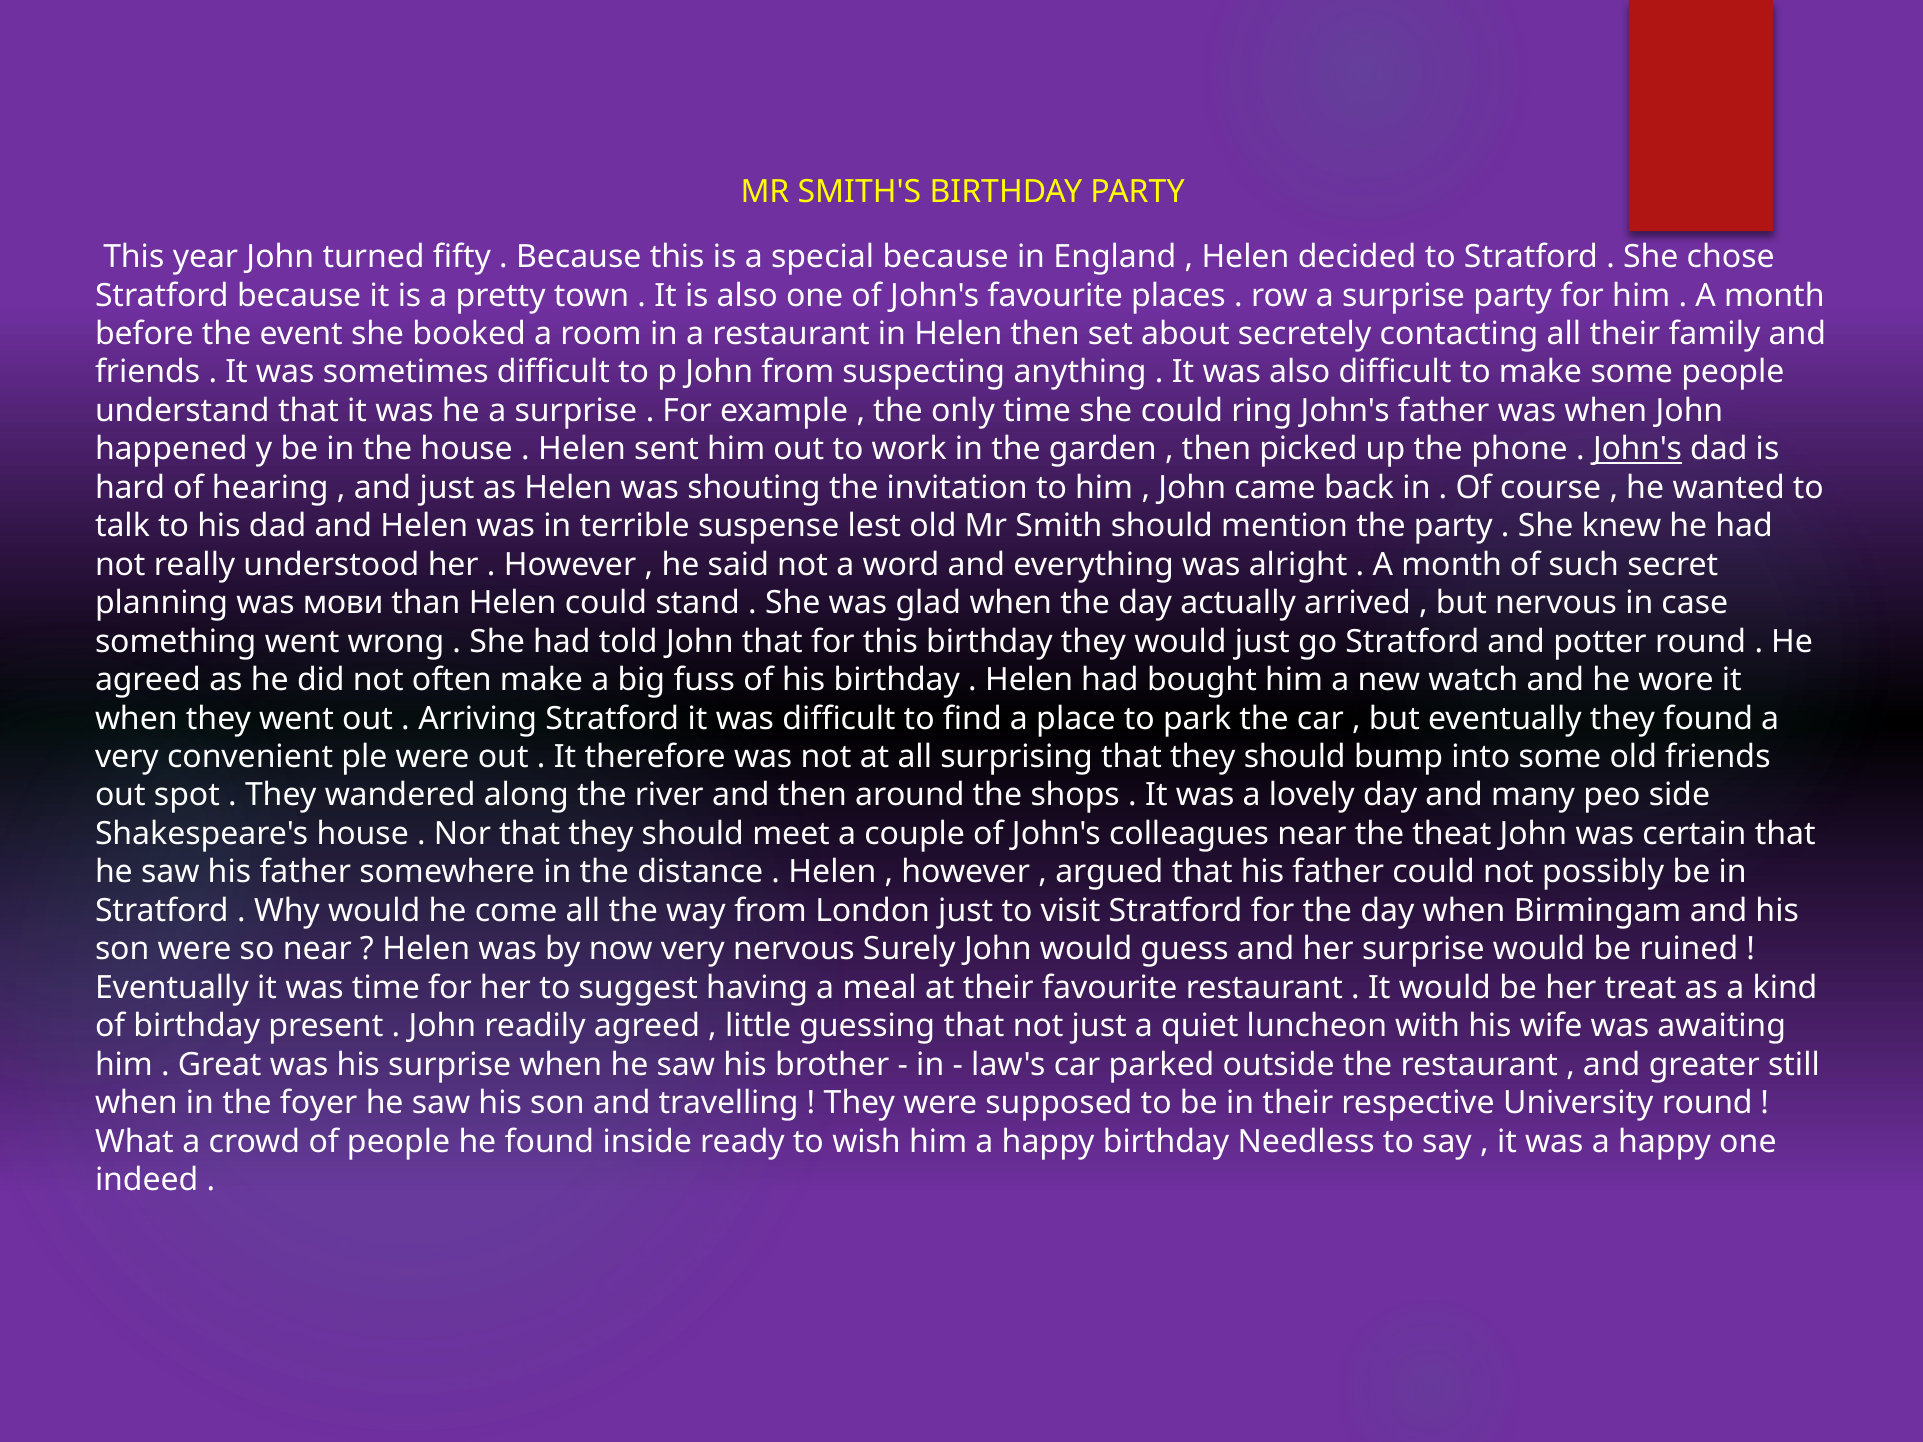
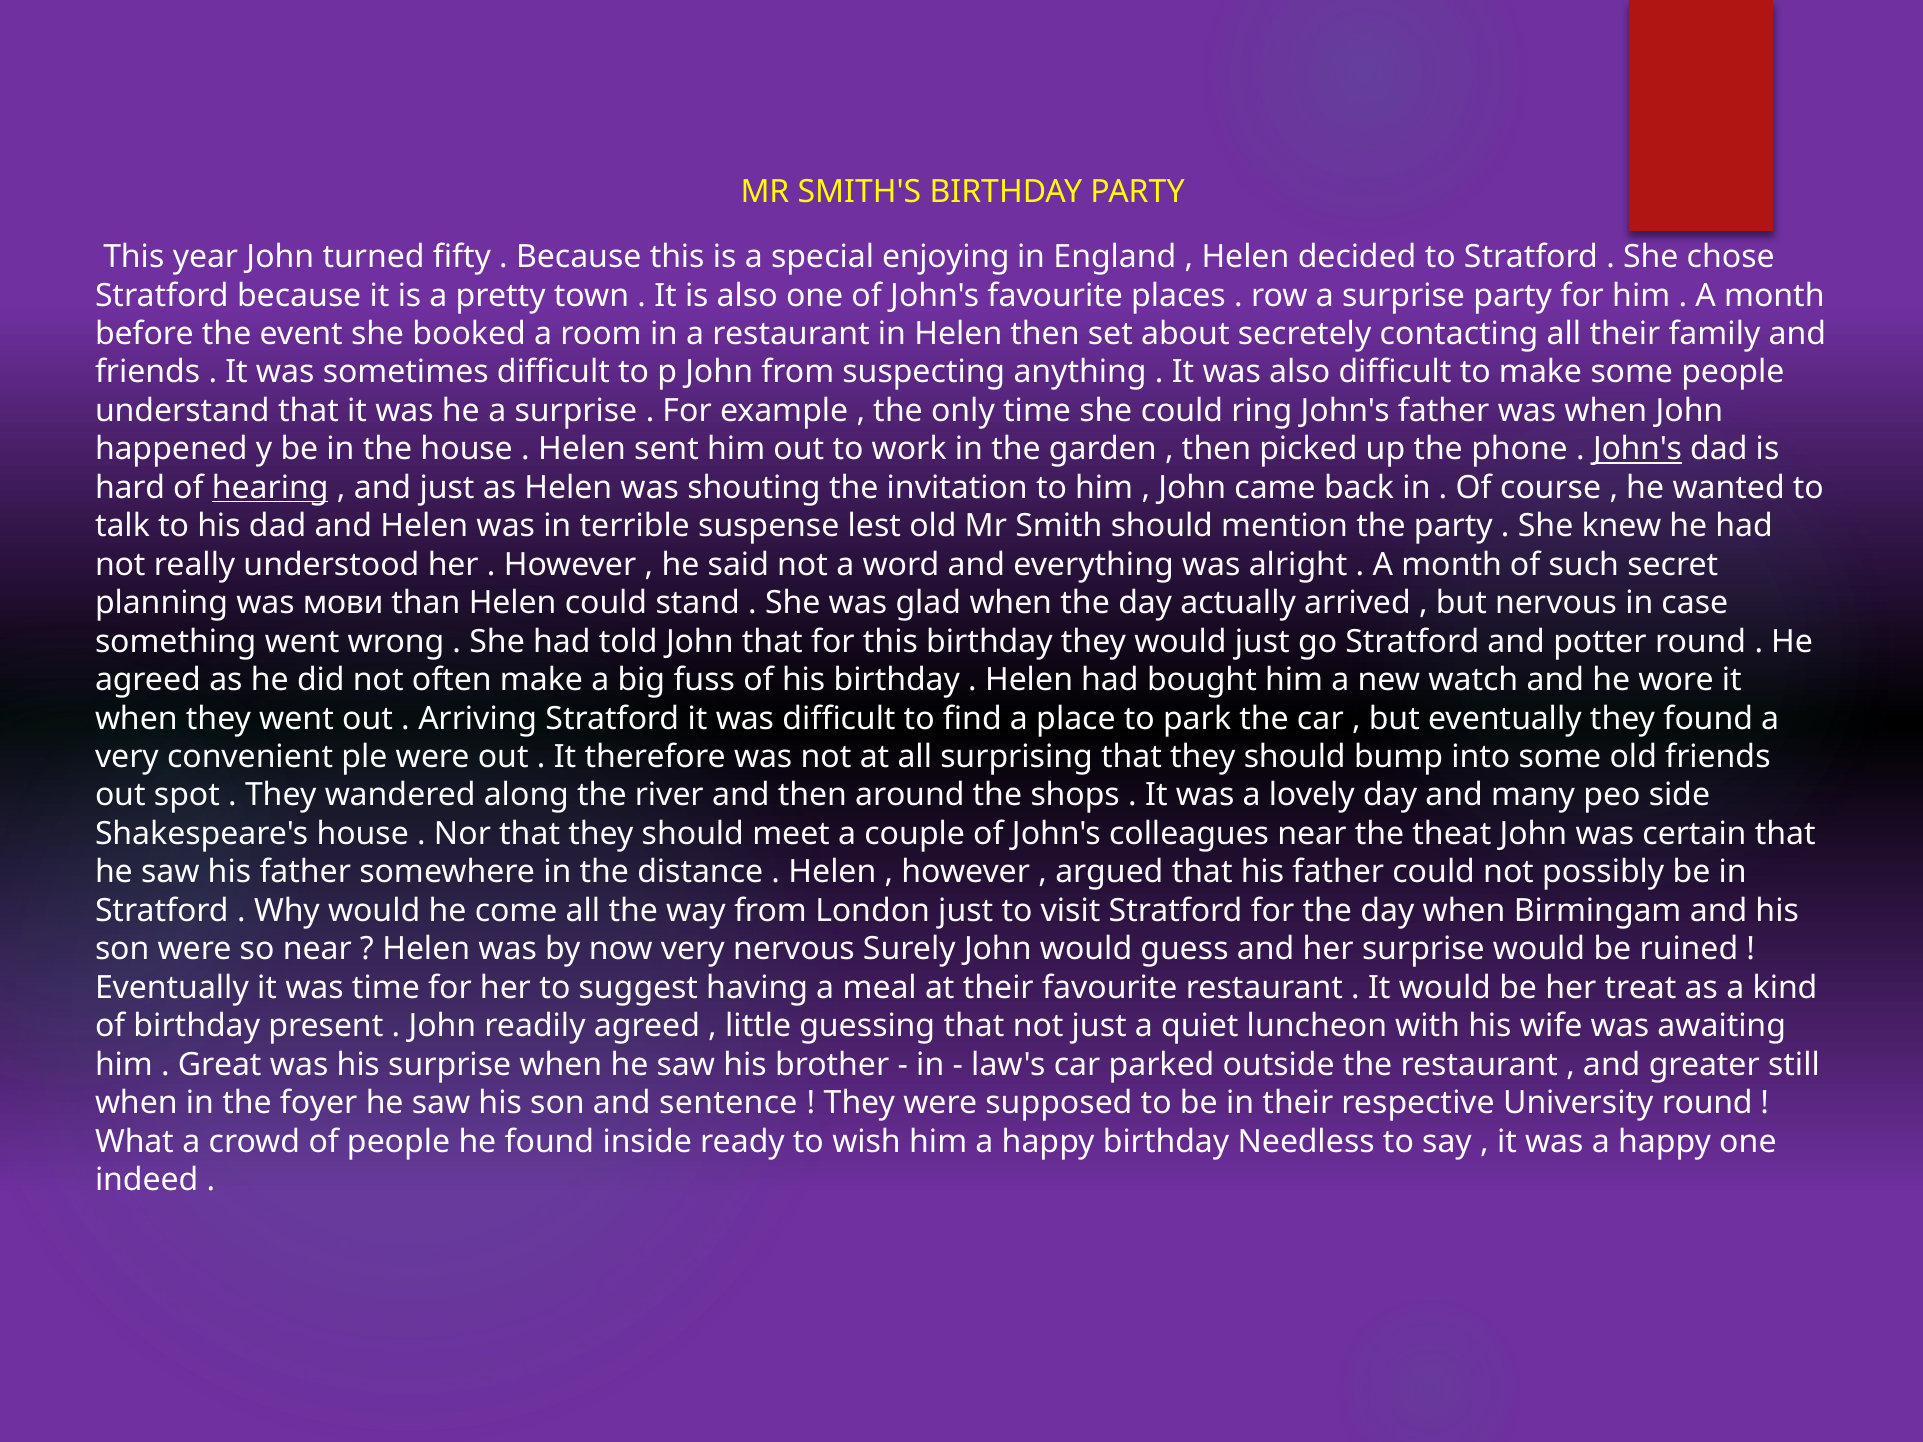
special because: because -> enjoying (946, 257)
hearing underline: none -> present (270, 488)
travelling: travelling -> sentence (728, 1103)
